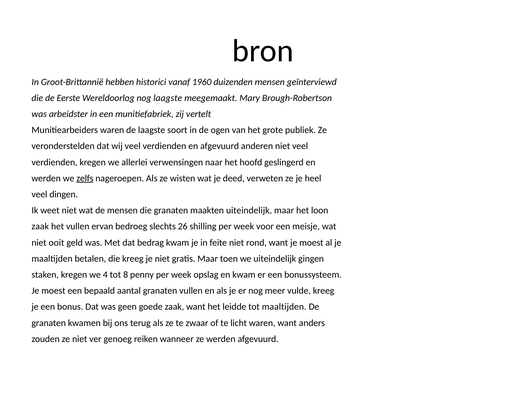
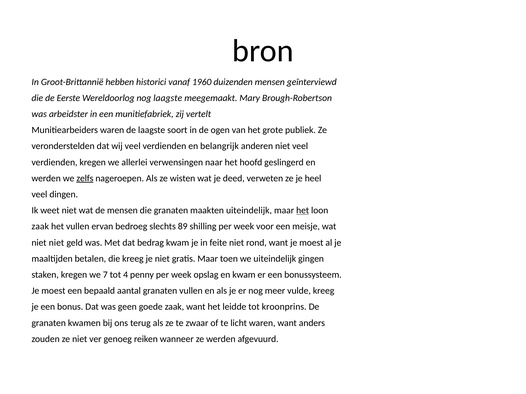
en afgevuurd: afgevuurd -> belangrijk (219, 146)
het underline: none -> present (303, 211)
26: 26 -> 89 (183, 227)
niet ooit: ooit -> niet (56, 243)
4: 4 -> 7 (105, 275)
8: 8 -> 4 (126, 275)
tot maaltijden: maaltijden -> kroonprins (284, 307)
